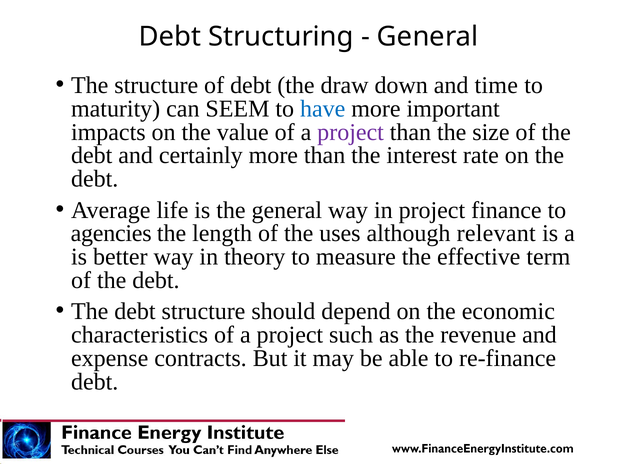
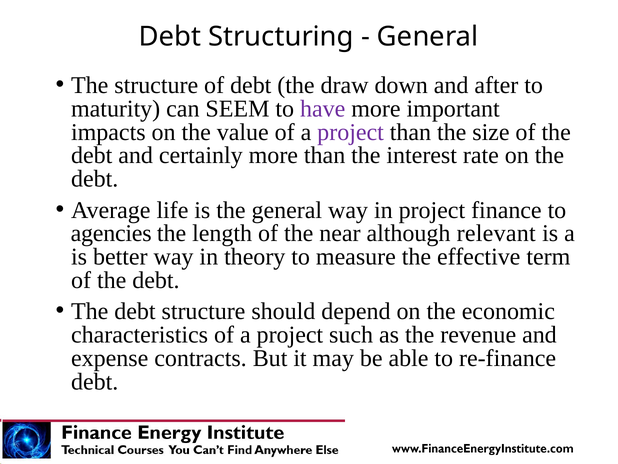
time: time -> after (496, 85)
have colour: blue -> purple (323, 109)
uses: uses -> near (340, 233)
